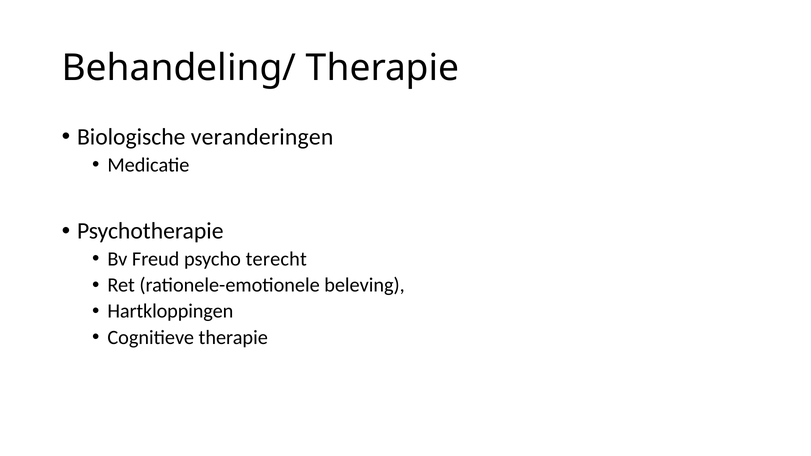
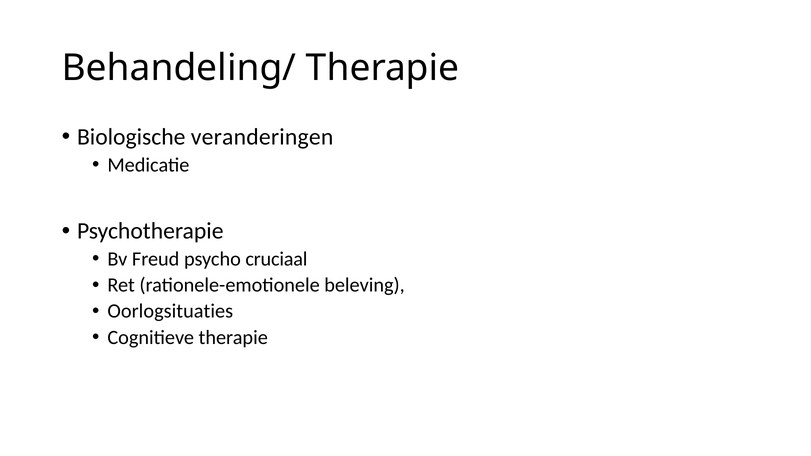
terecht: terecht -> cruciaal (276, 259)
Hartkloppingen: Hartkloppingen -> Oorlogsituaties (170, 311)
